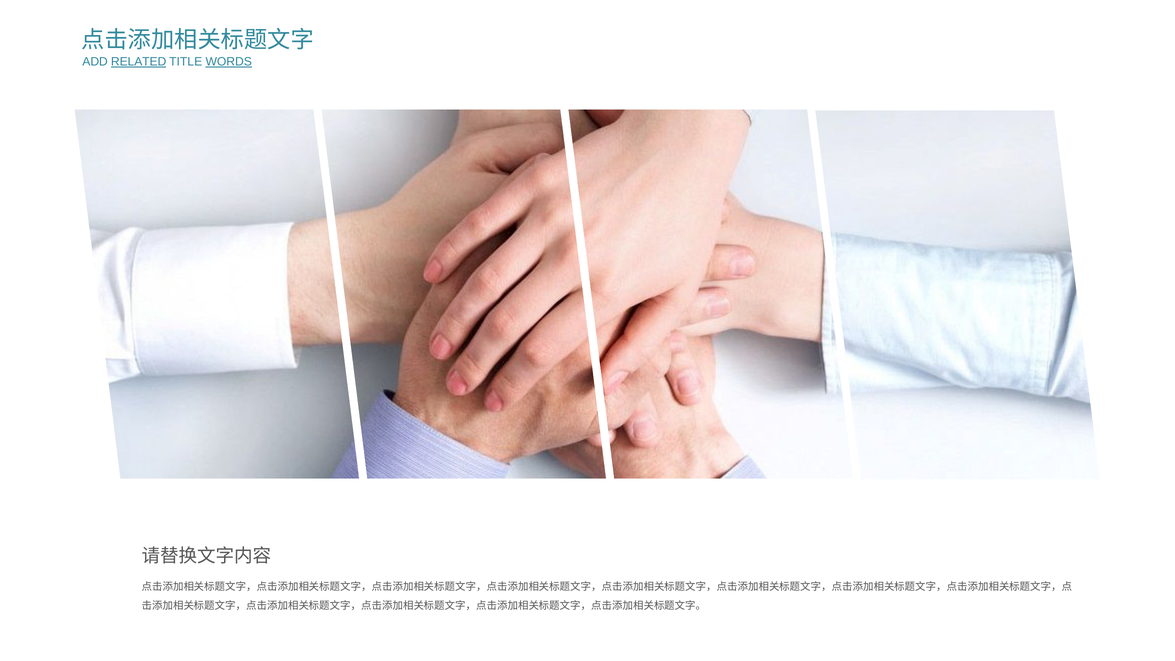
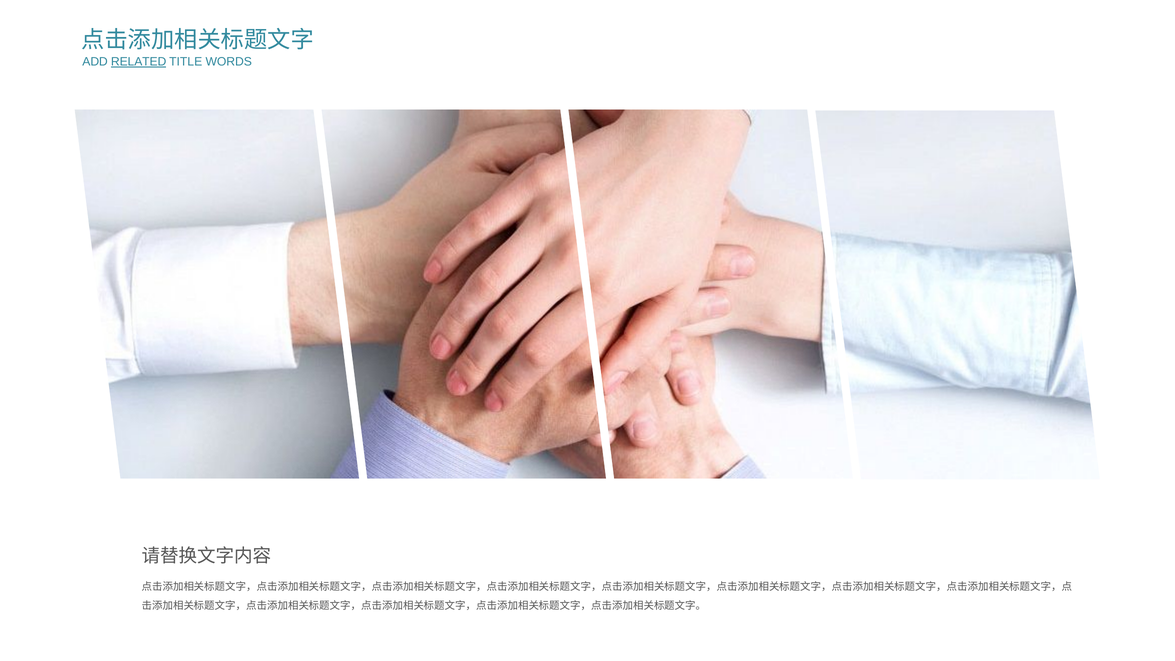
WORDS underline: present -> none (229, 62)
